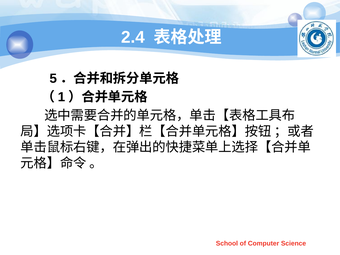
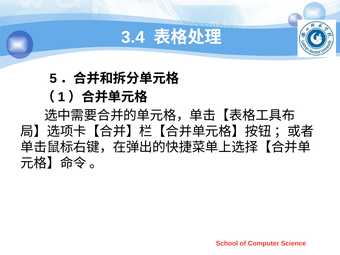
2.4: 2.4 -> 3.4 (133, 37)
